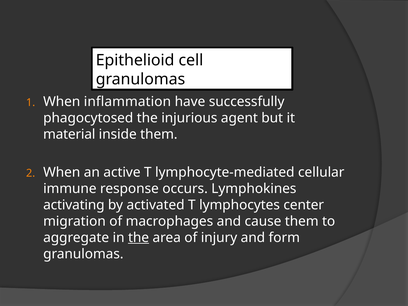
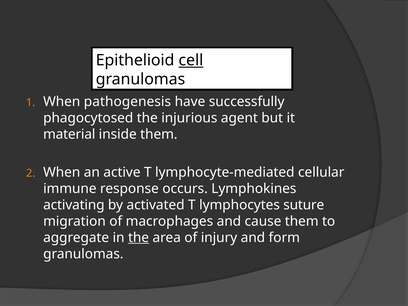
cell underline: none -> present (191, 60)
inflammation: inflammation -> pathogenesis (127, 102)
center: center -> suture (304, 205)
